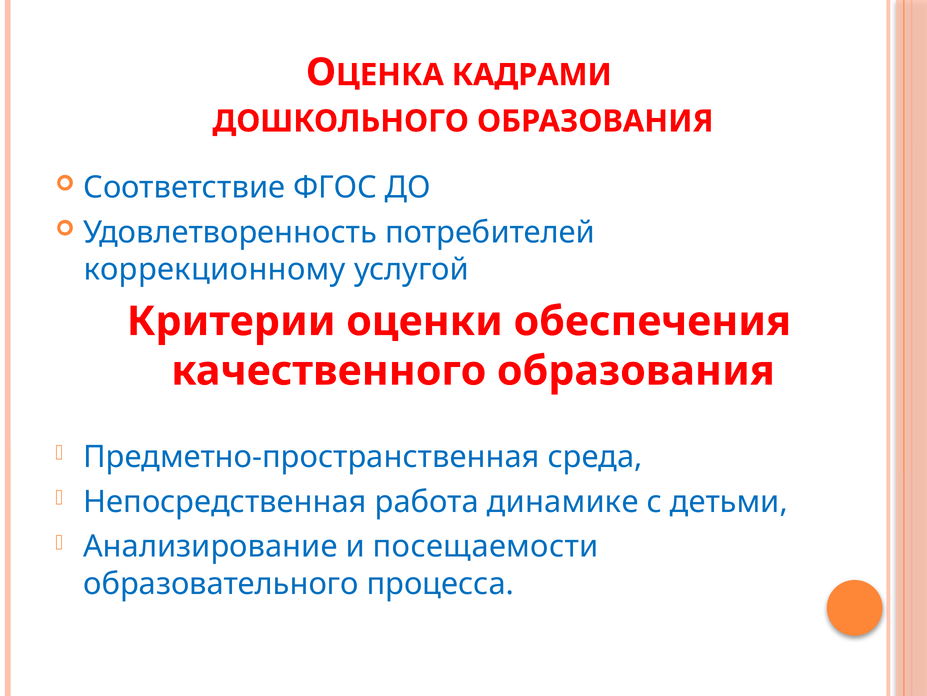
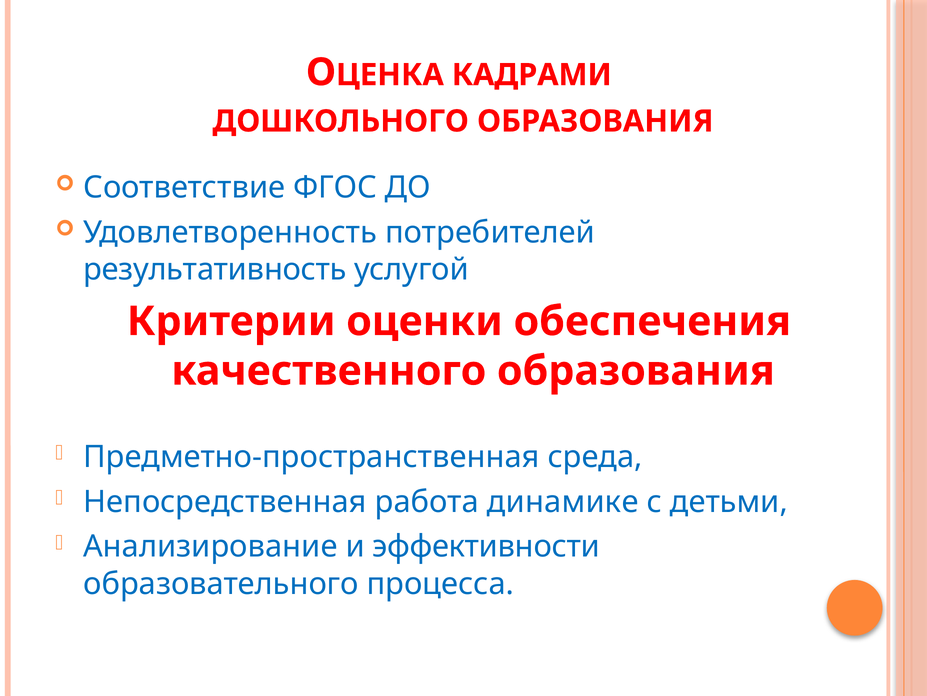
коррекционному: коррекционному -> результативность (215, 269)
посещаемости: посещаемости -> эффективности (486, 546)
